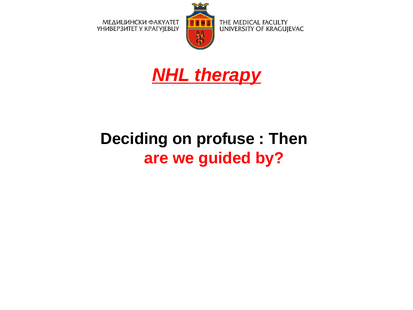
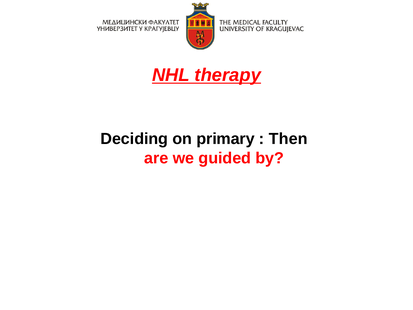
profuse: profuse -> primary (226, 139)
